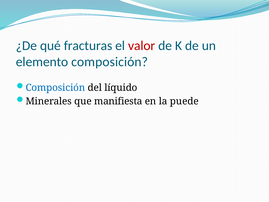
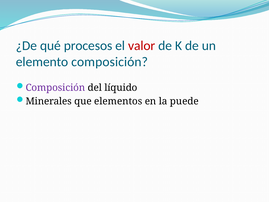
fracturas: fracturas -> procesos (88, 46)
Composición colour: blue -> purple (55, 88)
manifiesta: manifiesta -> elementos (118, 101)
